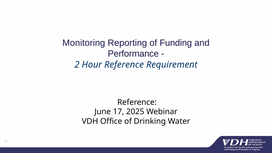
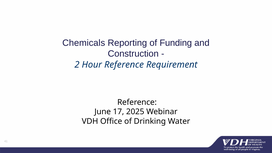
Monitoring: Monitoring -> Chemicals (84, 43)
Performance: Performance -> Construction (133, 54)
